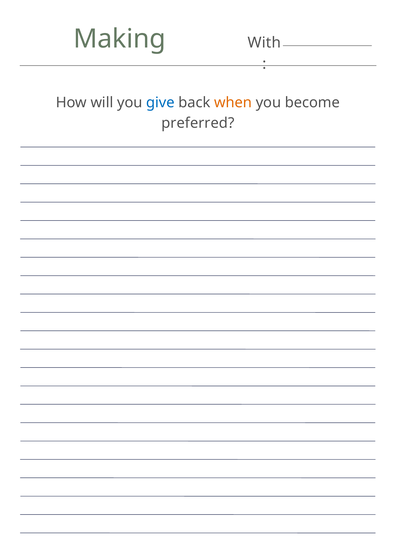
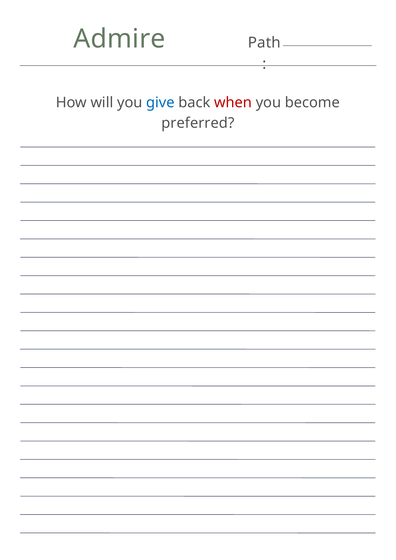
Making: Making -> Admire (119, 39)
With: With -> Path (264, 43)
when colour: orange -> red (233, 103)
